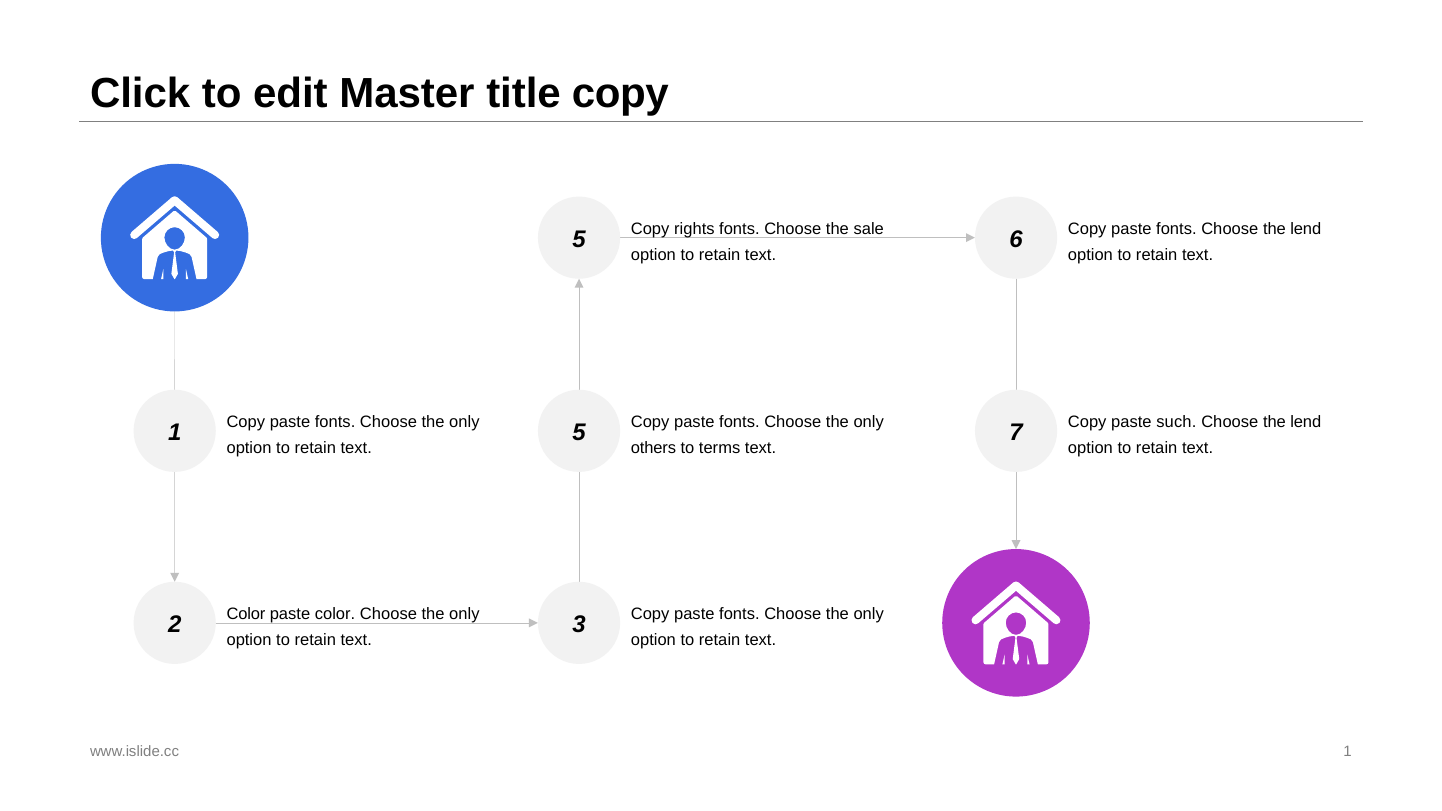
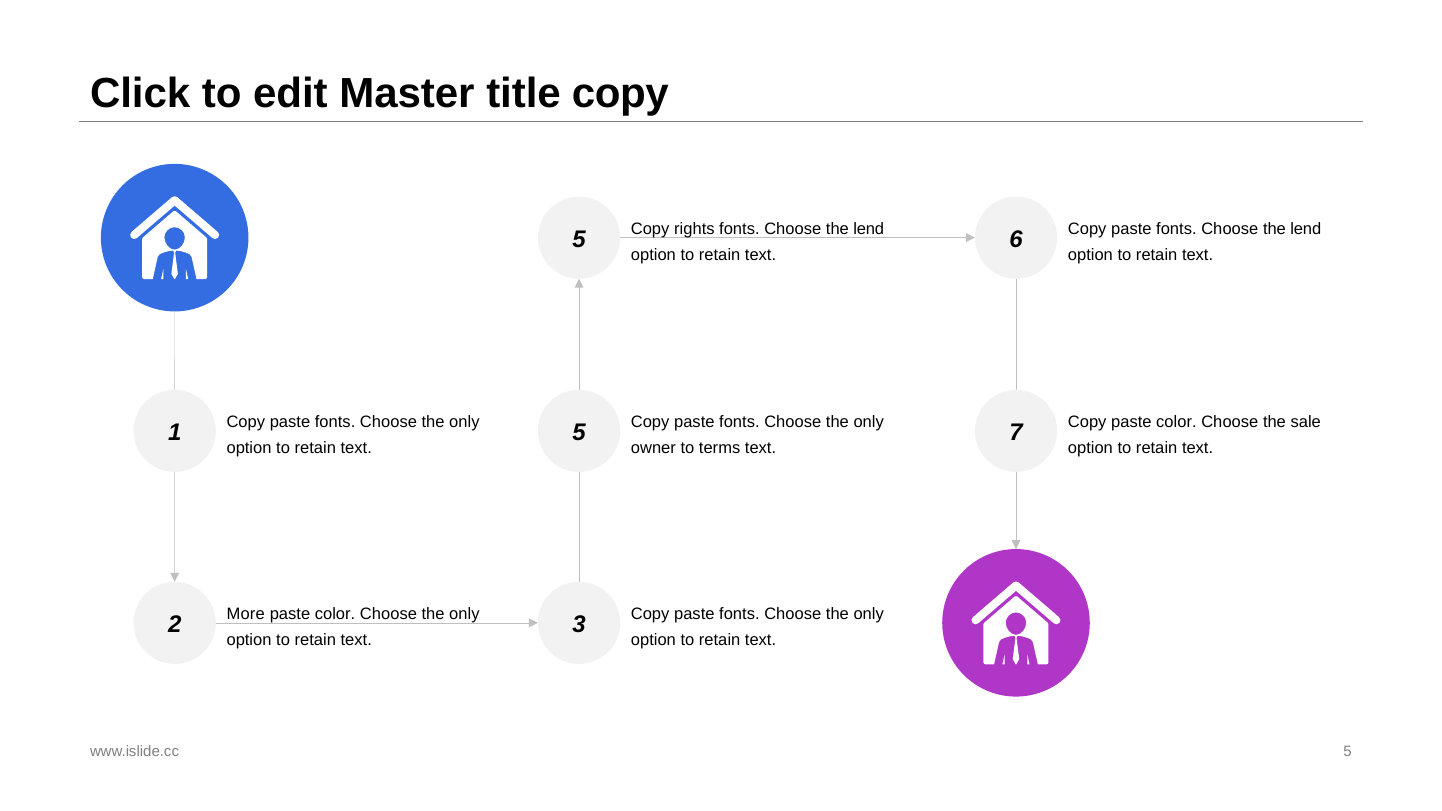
sale: sale -> lend (869, 229)
Copy paste such: such -> color (1176, 422)
lend: lend -> sale (1306, 422)
others: others -> owner (653, 448)
2 Color: Color -> More (246, 614)
www.islide.cc 1: 1 -> 5 (1348, 751)
